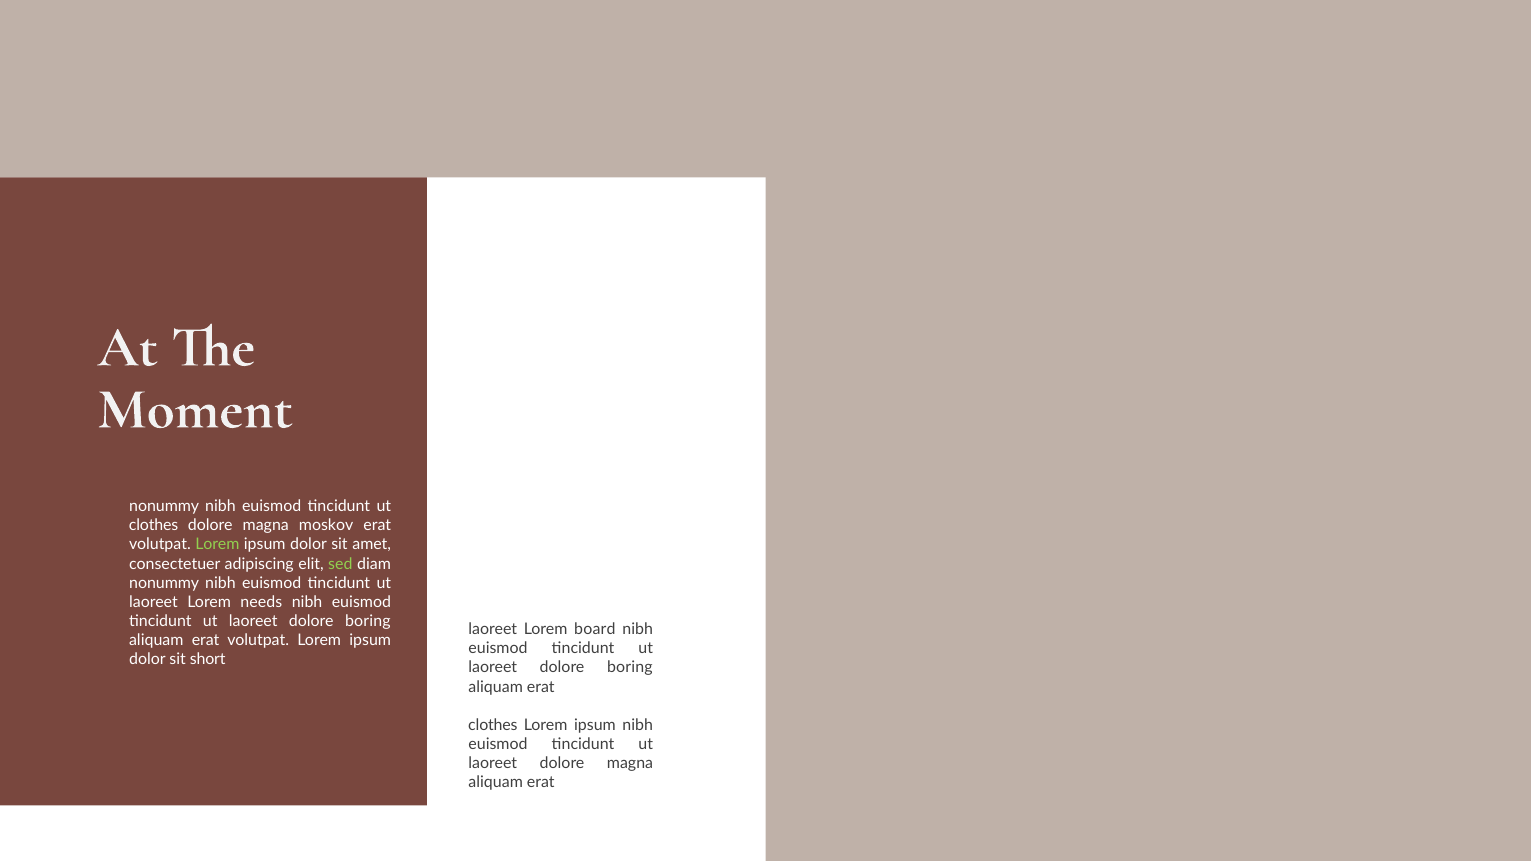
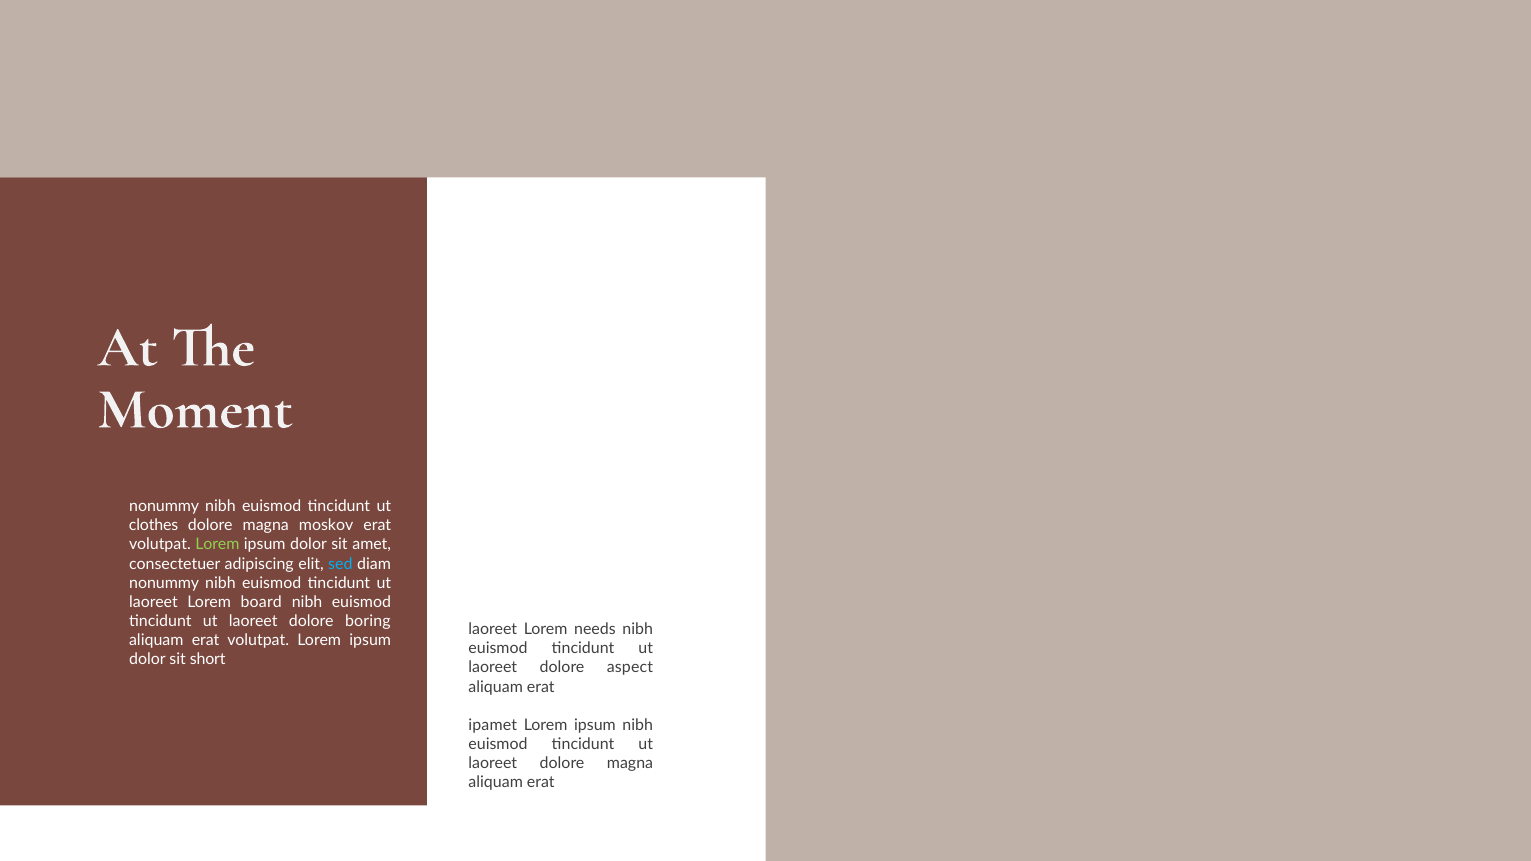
sed colour: light green -> light blue (340, 564)
needs: needs -> board (261, 602)
board: board -> needs (595, 630)
boring: boring -> aspect (630, 668)
clothes: clothes -> ipamet (493, 725)
